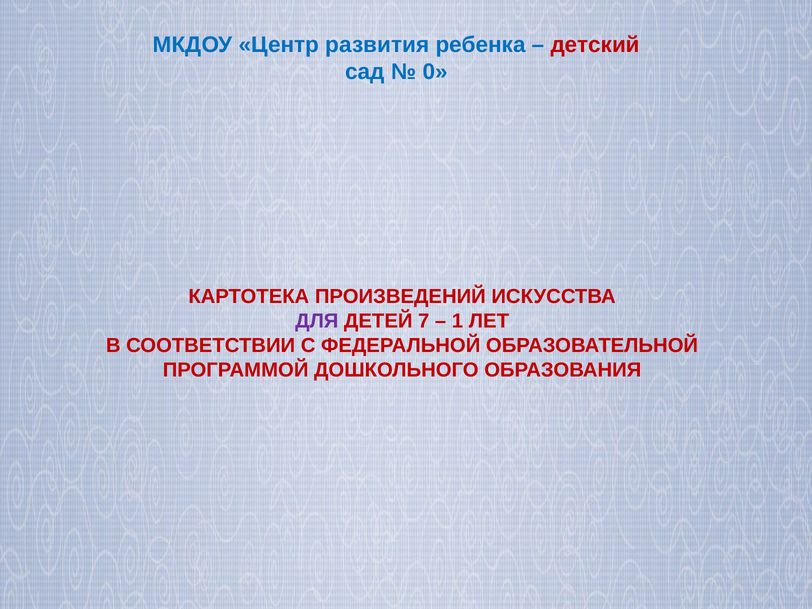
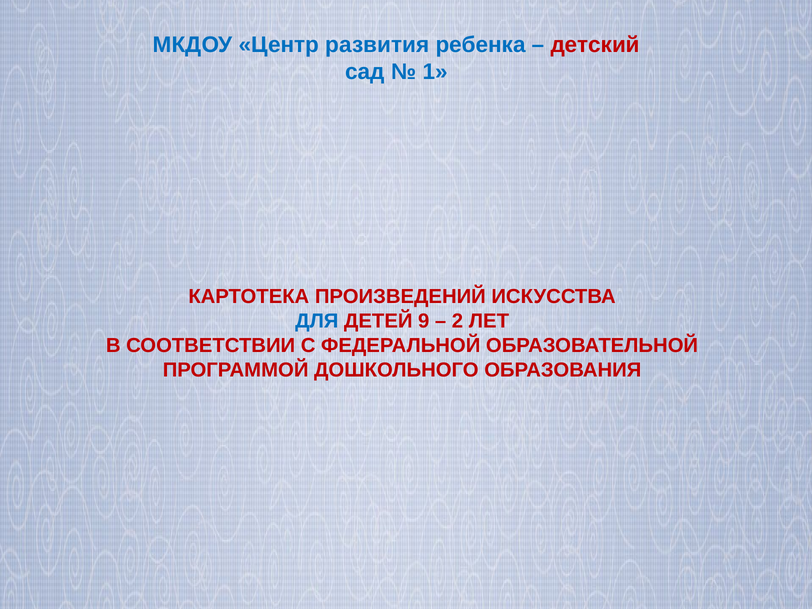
0: 0 -> 1 (435, 72)
ДЛЯ colour: purple -> blue (317, 321)
7: 7 -> 9 (424, 321)
1: 1 -> 2 (457, 321)
